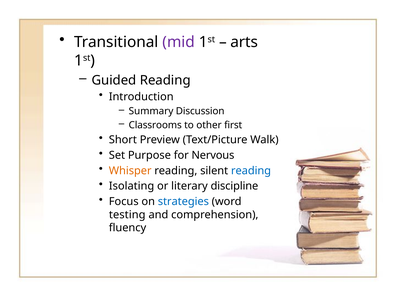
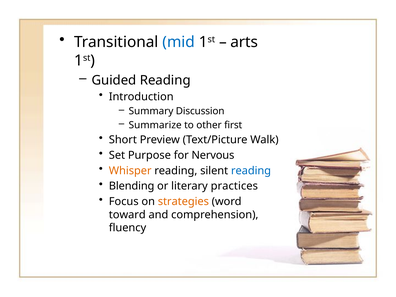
mid colour: purple -> blue (179, 42)
Classrooms: Classrooms -> Summarize (155, 125)
Isolating: Isolating -> Blending (132, 186)
discipline: discipline -> practices (234, 186)
strategies colour: blue -> orange (183, 201)
testing: testing -> toward (127, 215)
